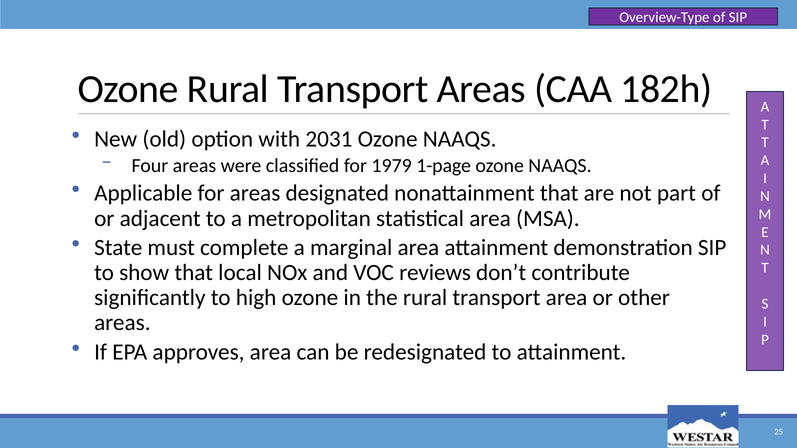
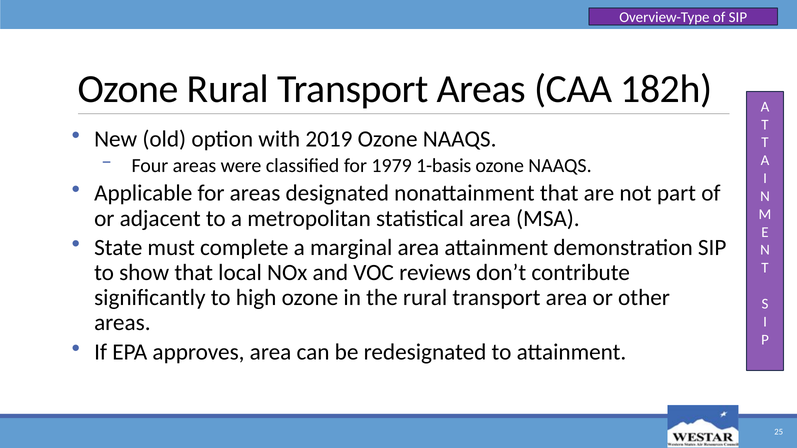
2031: 2031 -> 2019 (329, 139)
1-page: 1-page -> 1-basis (444, 166)
